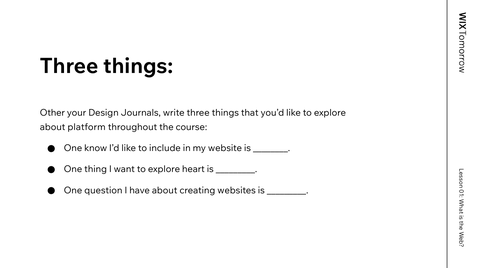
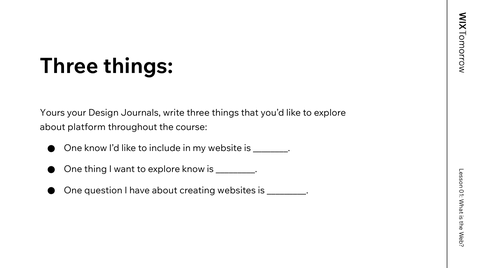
Other: Other -> Yours (52, 113)
explore heart: heart -> know (193, 169)
